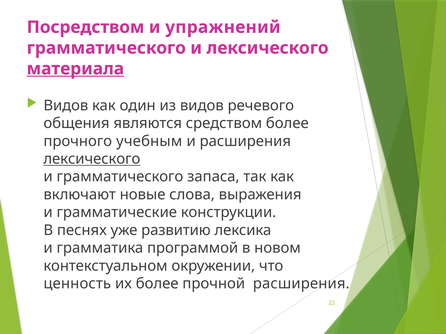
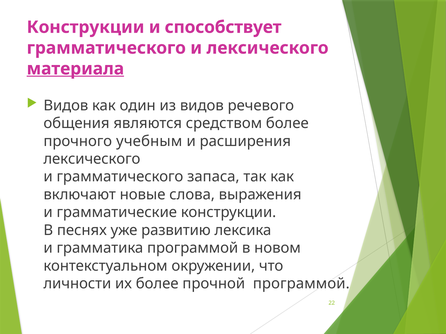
Посредством: Посредством -> Конструкции (86, 27)
упражнений: упражнений -> способствует (223, 27)
лексического underline: present -> none (92, 159)
ценность: ценность -> личности (77, 284)
прочной расширения: расширения -> программой (301, 284)
